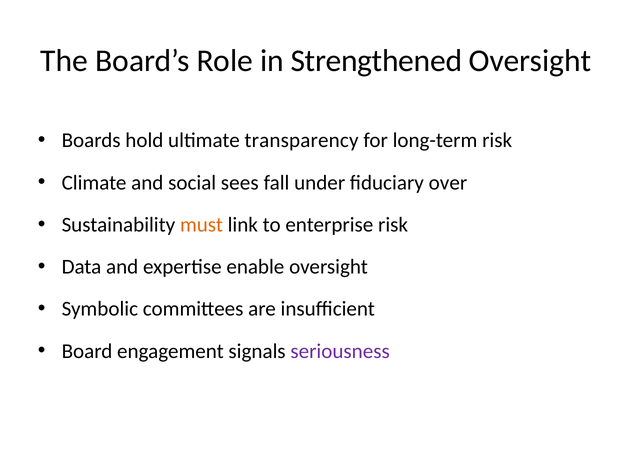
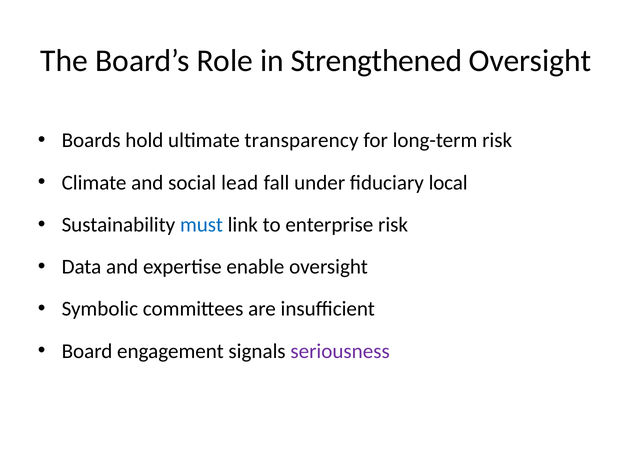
sees: sees -> lead (240, 183)
over: over -> local (448, 183)
must colour: orange -> blue (202, 225)
